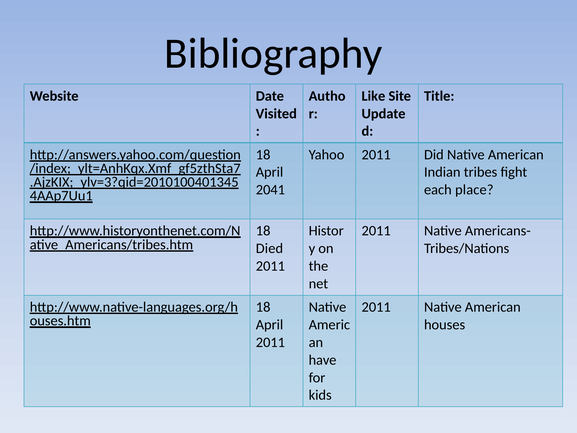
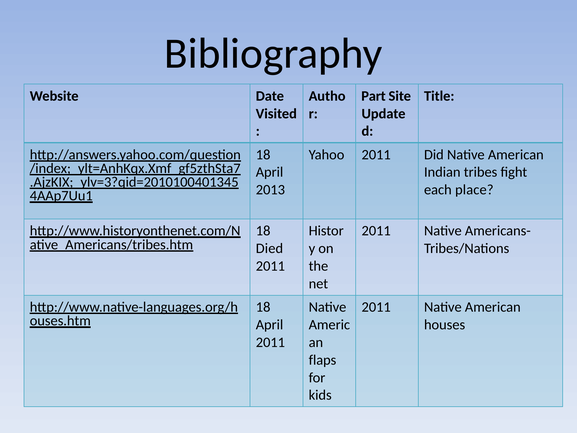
Like: Like -> Part (374, 96)
2041: 2041 -> 2013 (270, 190)
have: have -> flaps (322, 360)
